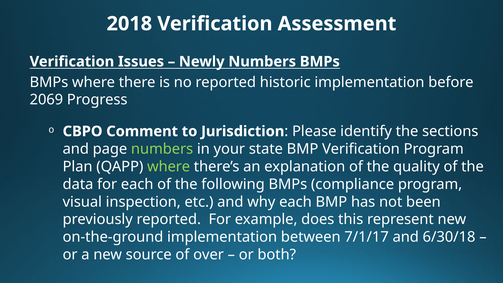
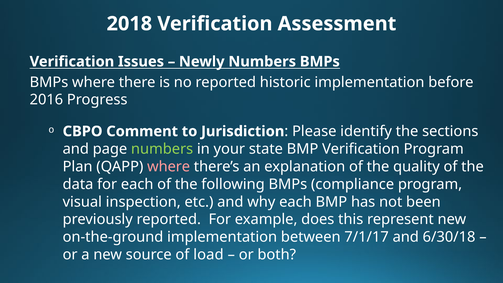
2069: 2069 -> 2016 (46, 100)
where colour: light green -> pink (169, 167)
over: over -> load (208, 255)
